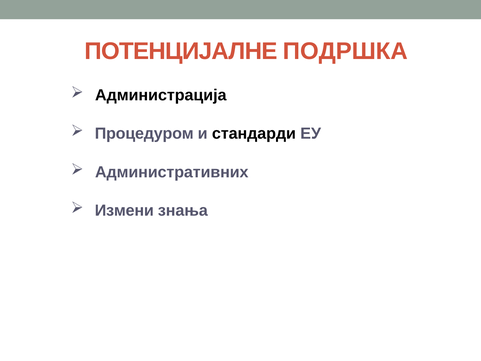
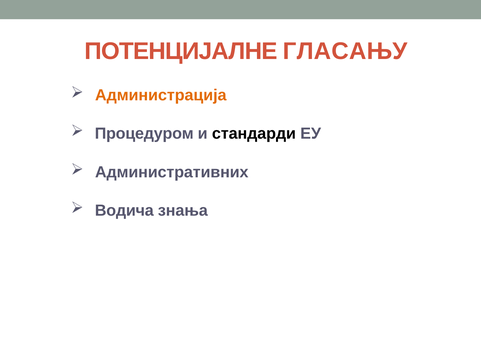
ПОДРШКА: ПОДРШКА -> ГЛАСАЊУ (345, 51)
Администрација colour: black -> orange (161, 95)
Измени: Измени -> Водича (124, 210)
